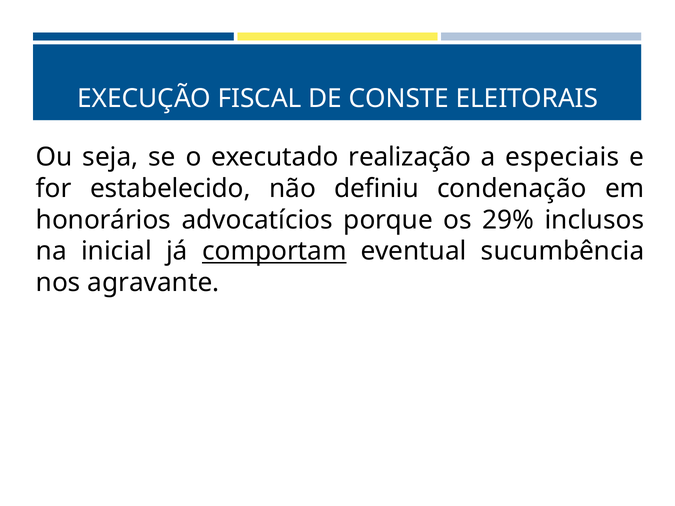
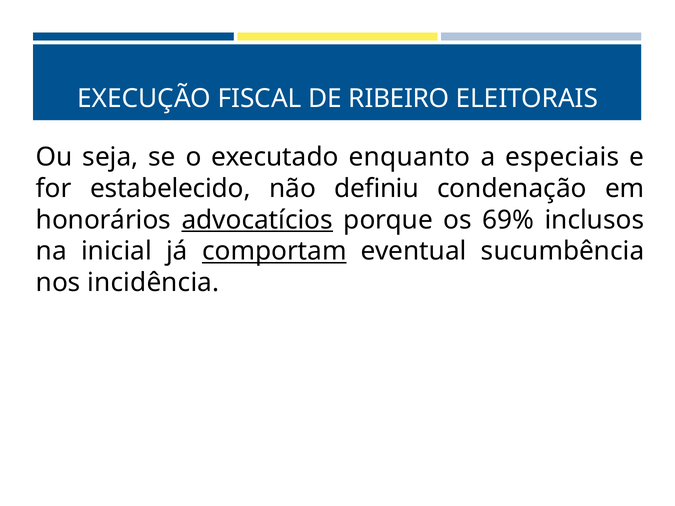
CONSTE: CONSTE -> RIBEIRO (399, 99)
realização: realização -> enquanto (409, 157)
advocatícios underline: none -> present (257, 220)
29%: 29% -> 69% (508, 220)
agravante: agravante -> incidência (153, 283)
